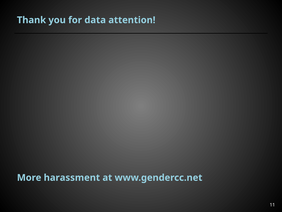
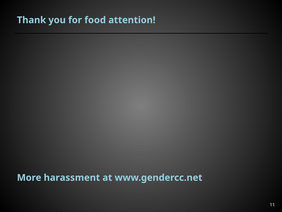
data: data -> food (95, 20)
